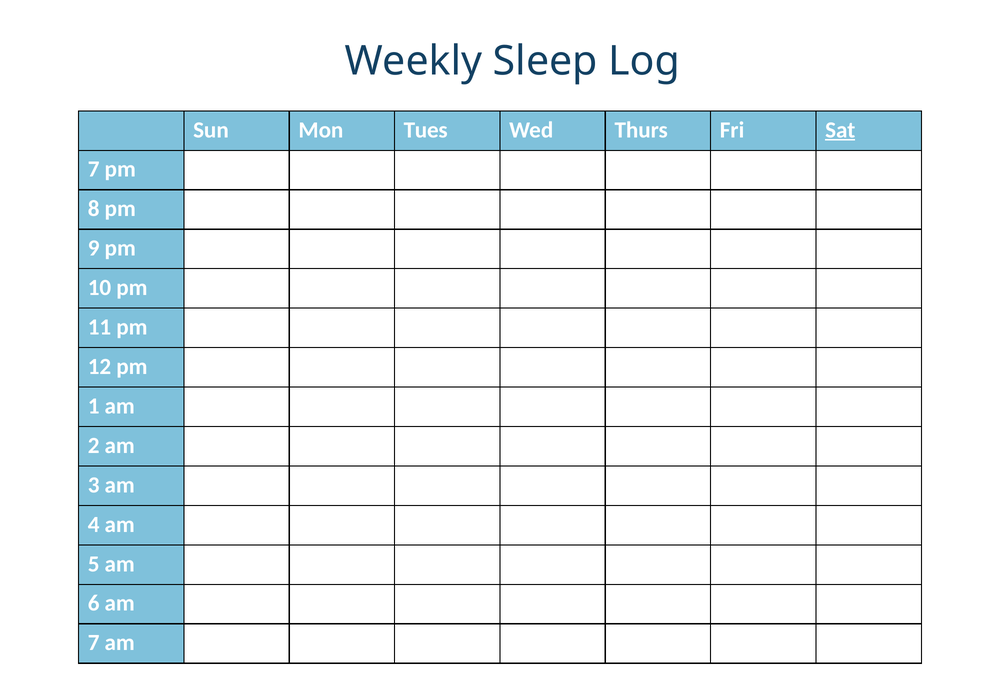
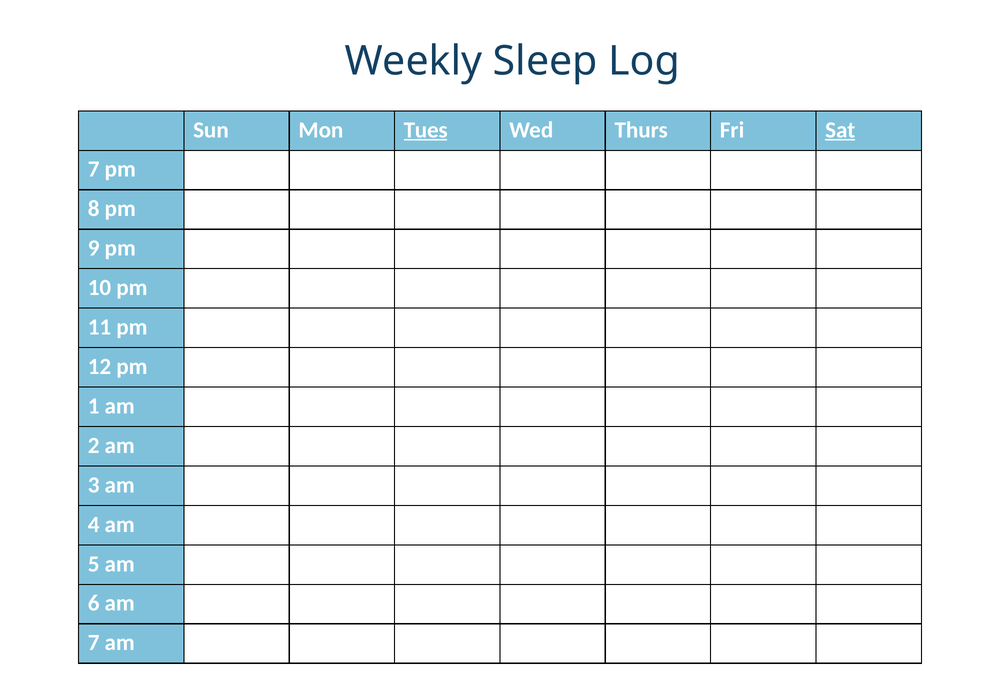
Tues underline: none -> present (426, 130)
